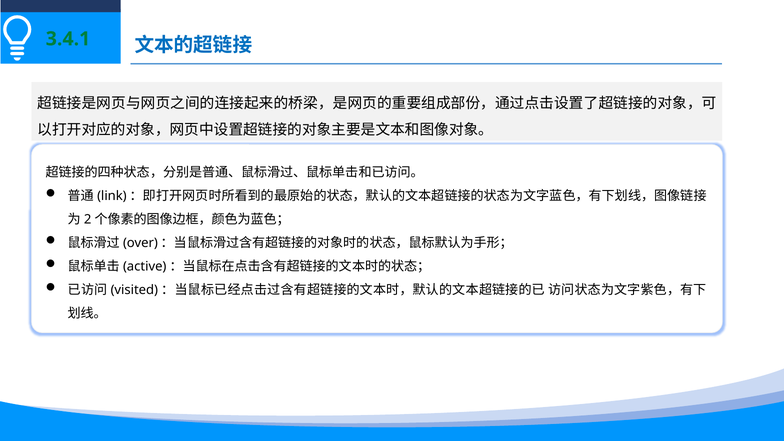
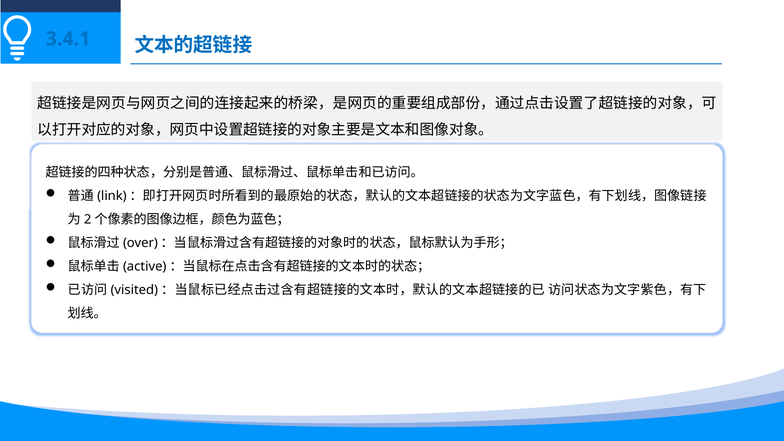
3.4.1 colour: green -> blue (68, 39)
